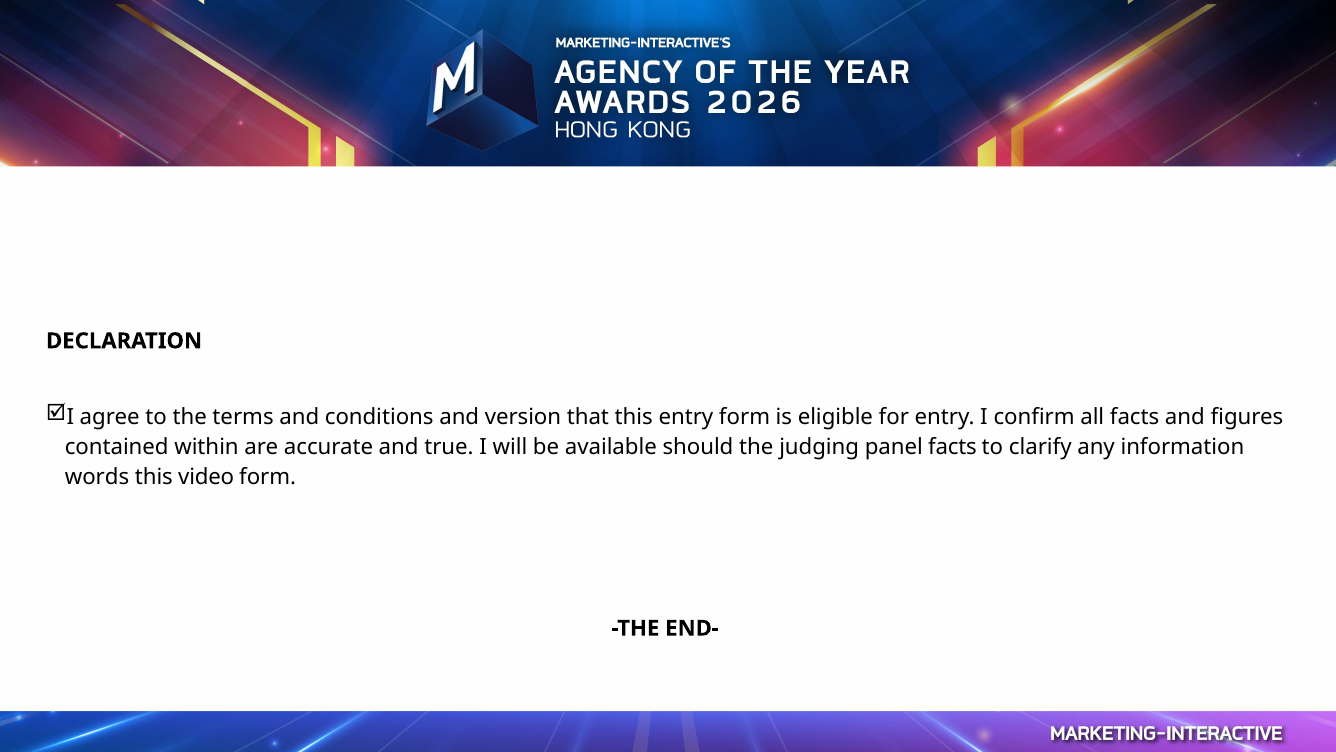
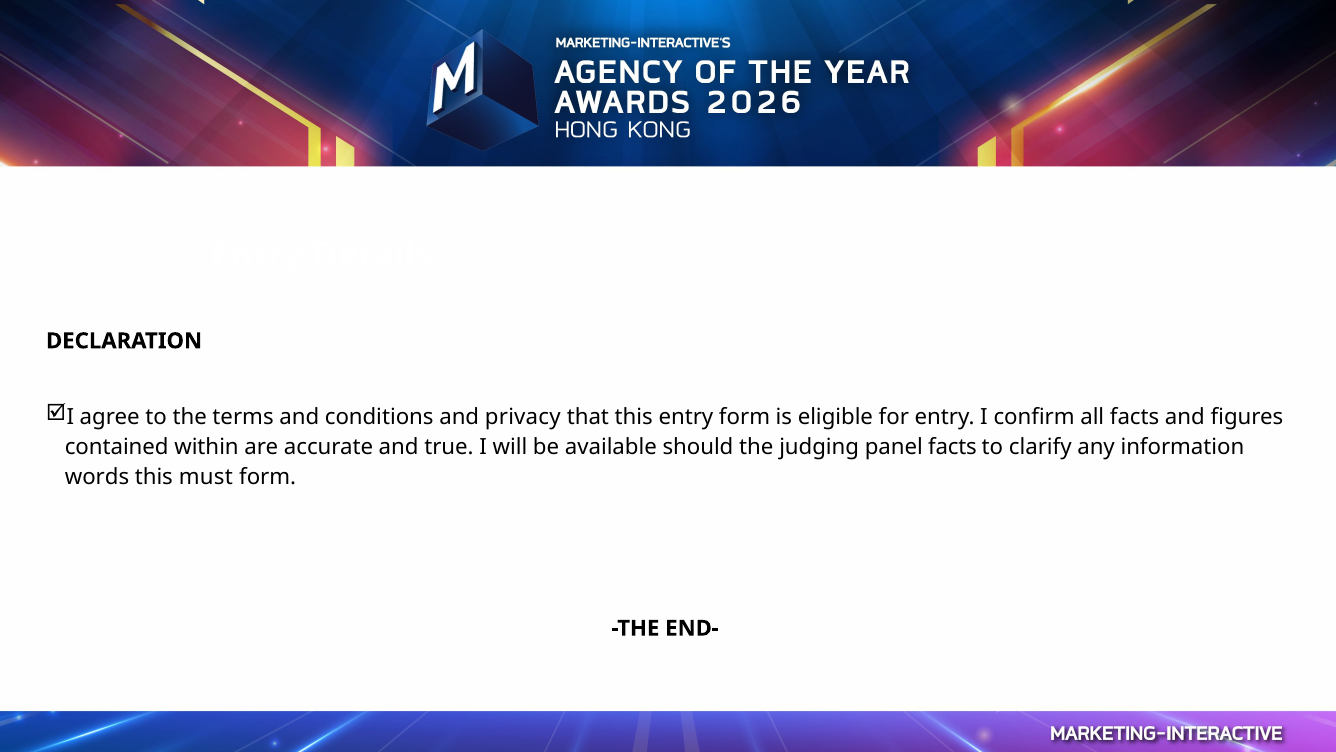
version: version -> privacy (523, 416)
video: video -> must (206, 477)
